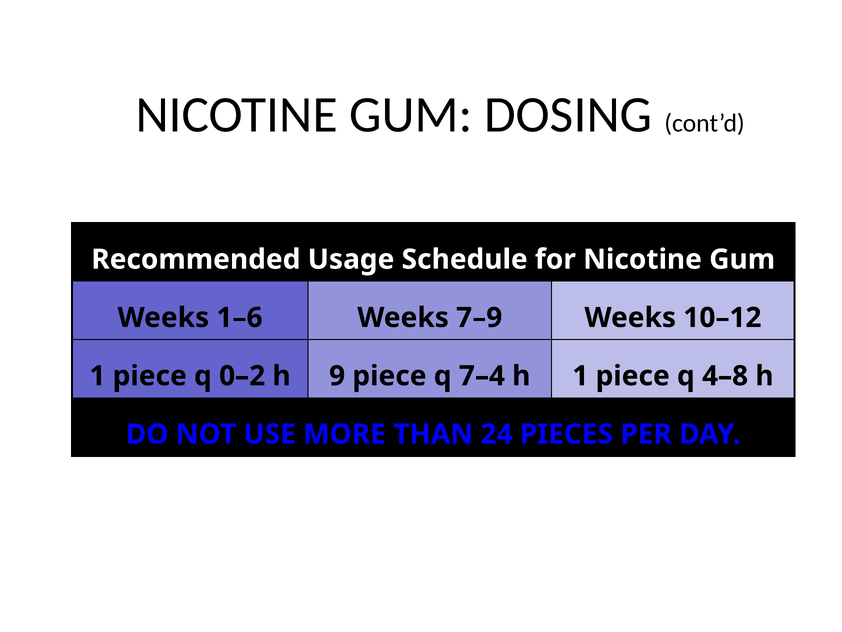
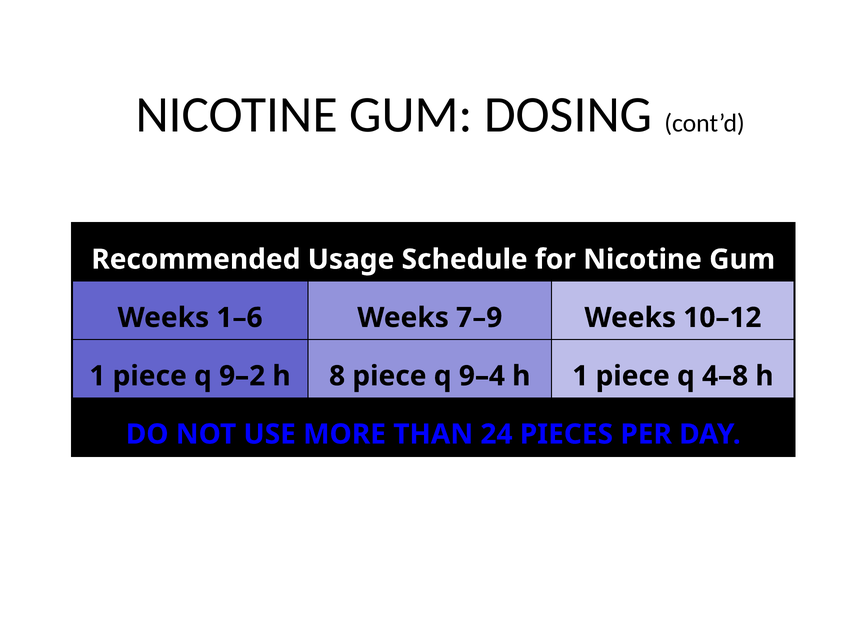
0–2: 0–2 -> 9–2 (242, 376)
9: 9 -> 8 (337, 376)
7–4: 7–4 -> 9–4 (482, 376)
